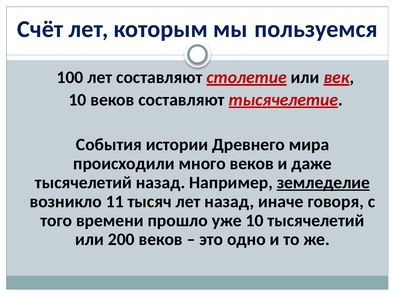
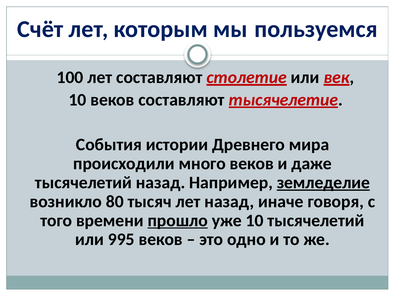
11: 11 -> 80 (115, 202)
прошло underline: none -> present (178, 221)
200: 200 -> 995 (121, 240)
